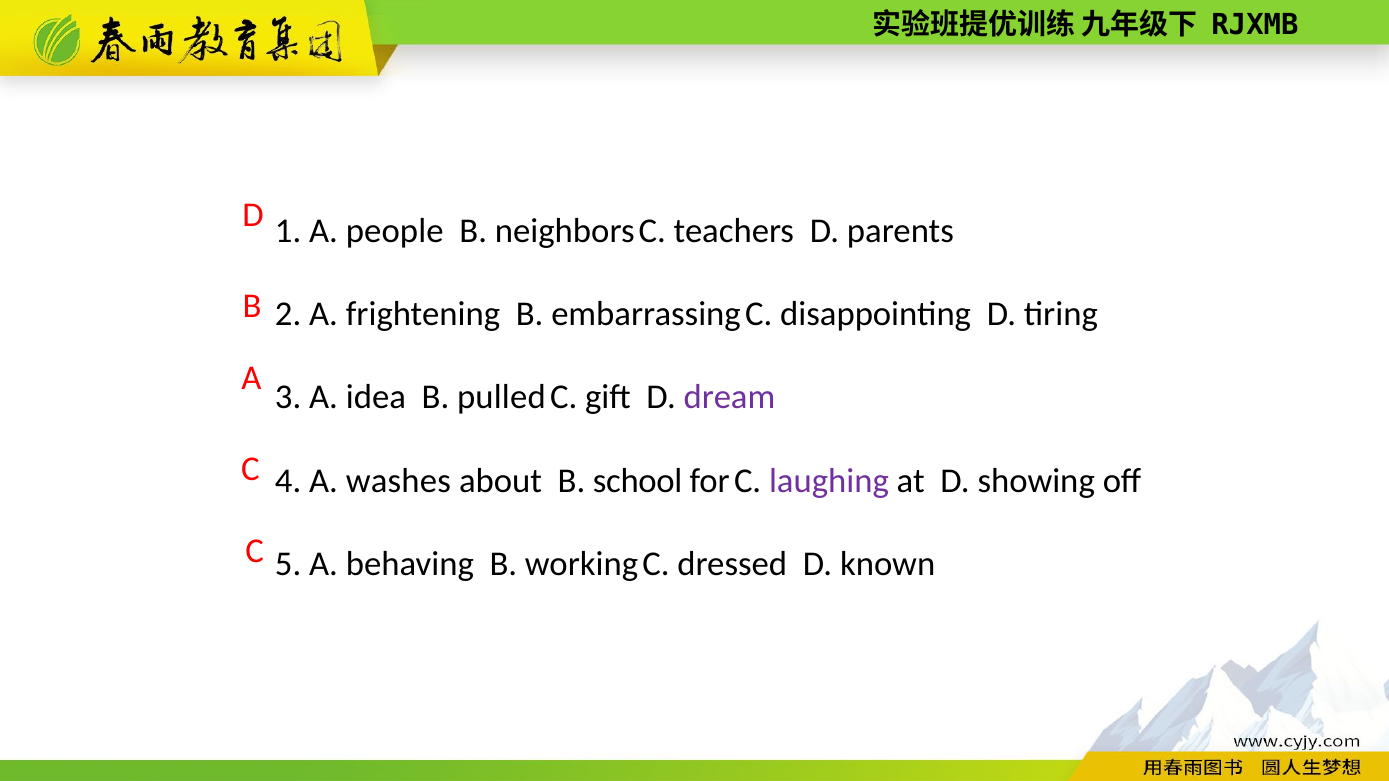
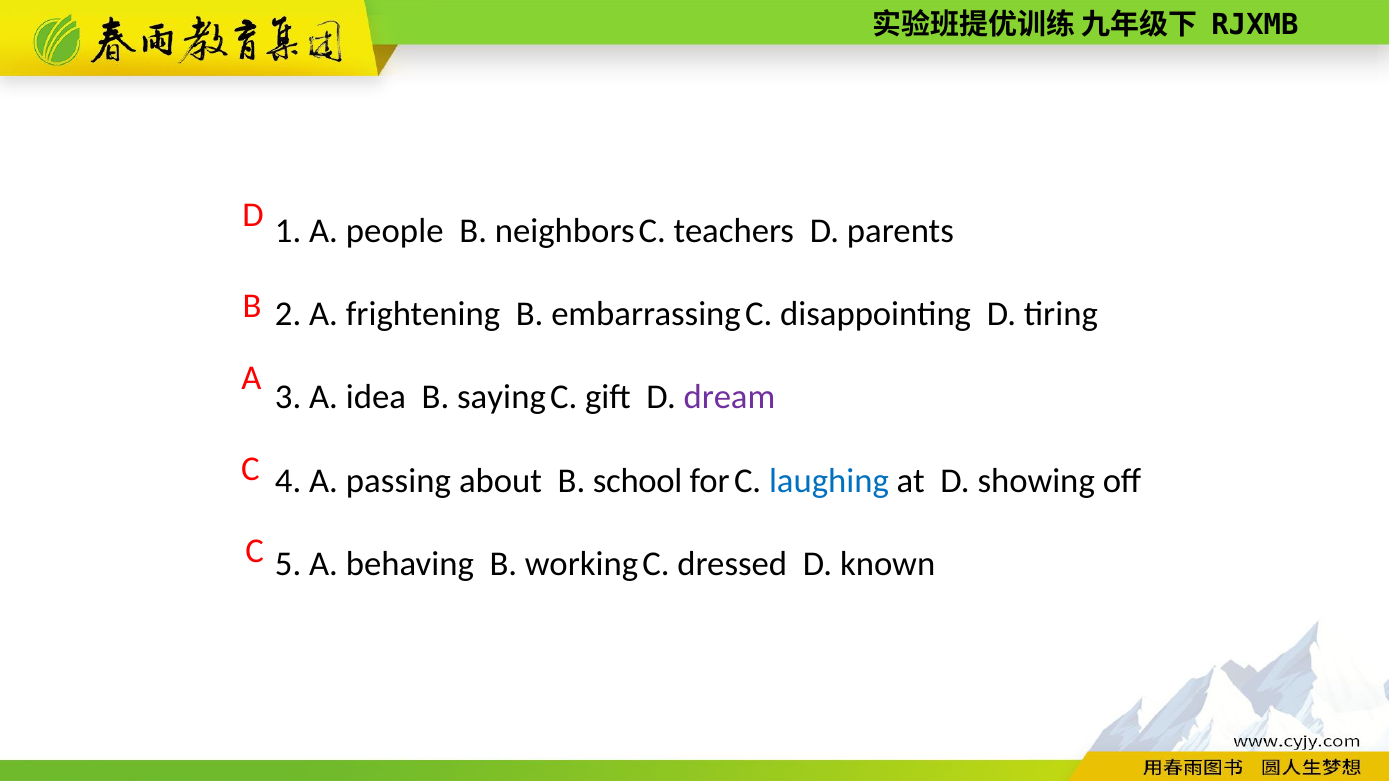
pulled: pulled -> saying (501, 397)
washes: washes -> passing (398, 481)
laughing colour: purple -> blue (829, 481)
